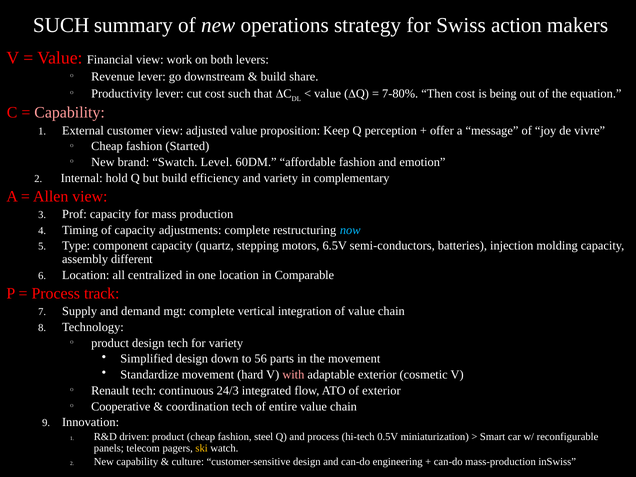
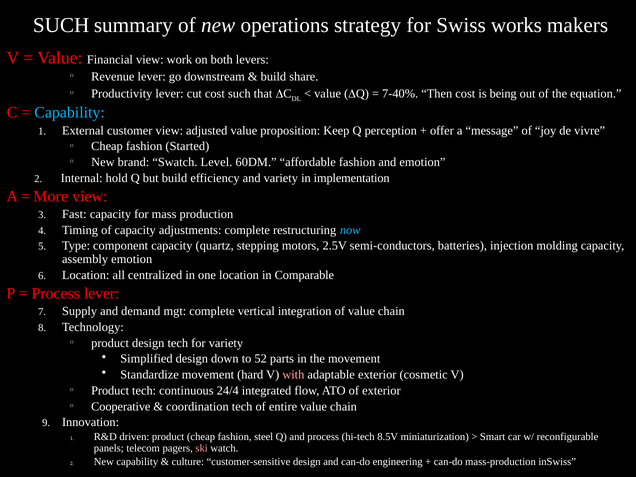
action: action -> works (516, 25)
7-80%: 7-80% -> 7-40% (400, 94)
Capability colour: pink -> light blue (70, 113)
complementary: complementary -> implementation (352, 178)
Allen: Allen -> More (51, 196)
Prof: Prof -> Fast (74, 214)
6.5V: 6.5V -> 2.5V (335, 246)
assembly different: different -> emotion (132, 259)
Process track: track -> lever (102, 294)
56: 56 -> 52 (261, 359)
Renault: Renault -> Product (110, 391)
24/3: 24/3 -> 24/4 (228, 391)
0.5V: 0.5V -> 8.5V (388, 437)
ski colour: yellow -> pink (202, 448)
